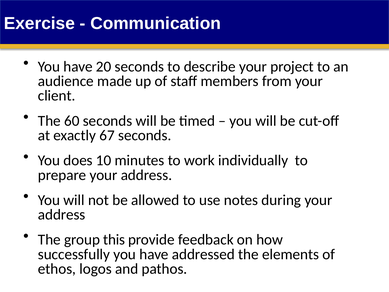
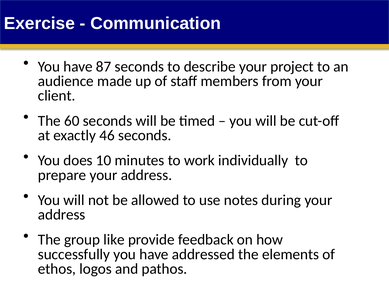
20: 20 -> 87 (104, 67)
67: 67 -> 46 (107, 135)
this: this -> like (114, 240)
